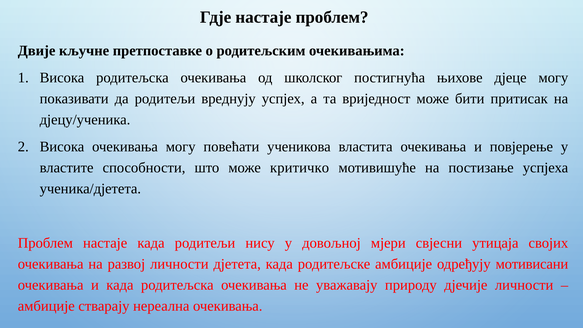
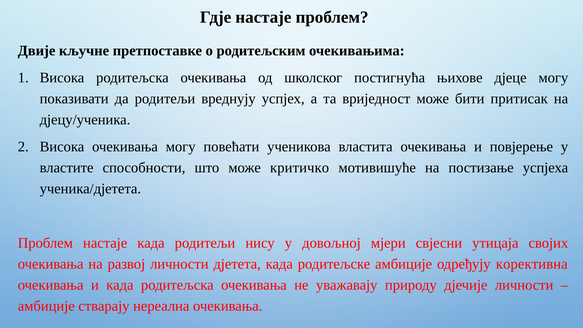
мотивисани: мотивисани -> корективна (532, 264)
